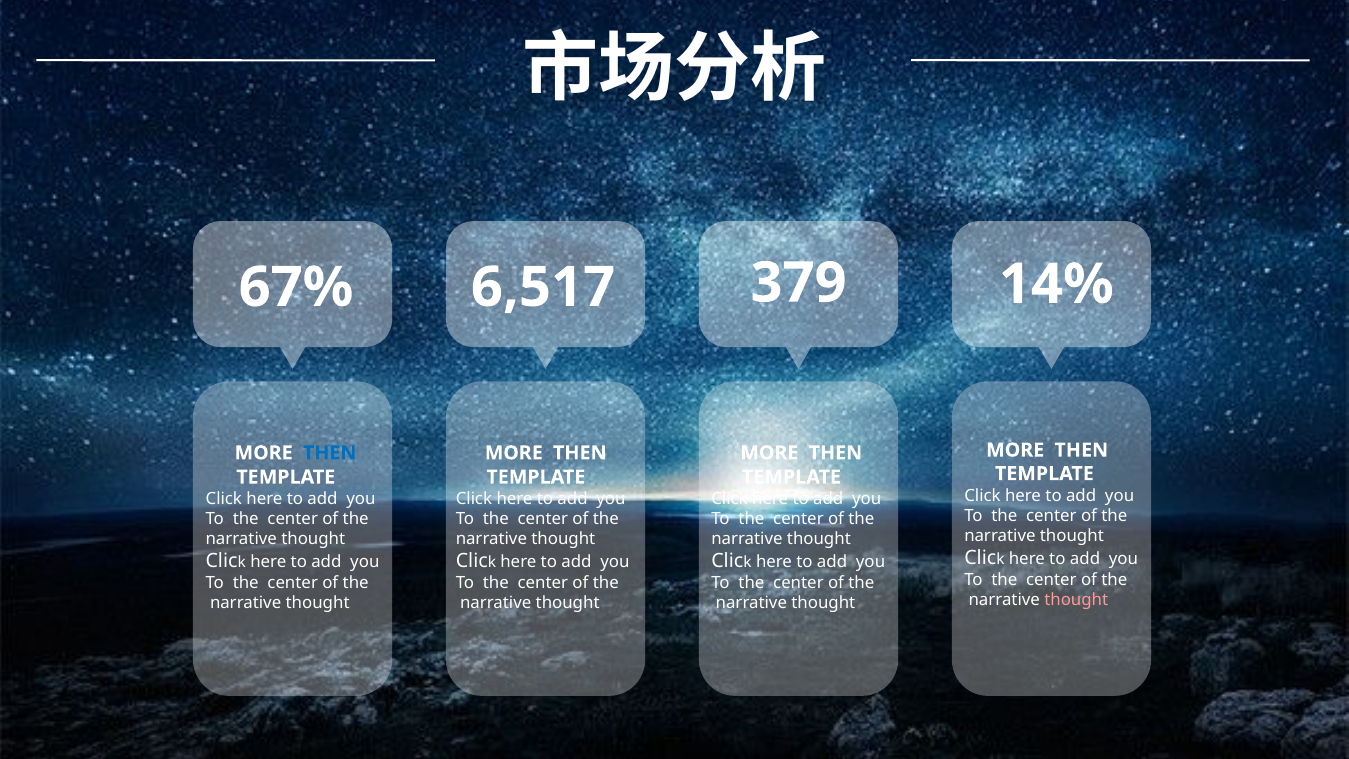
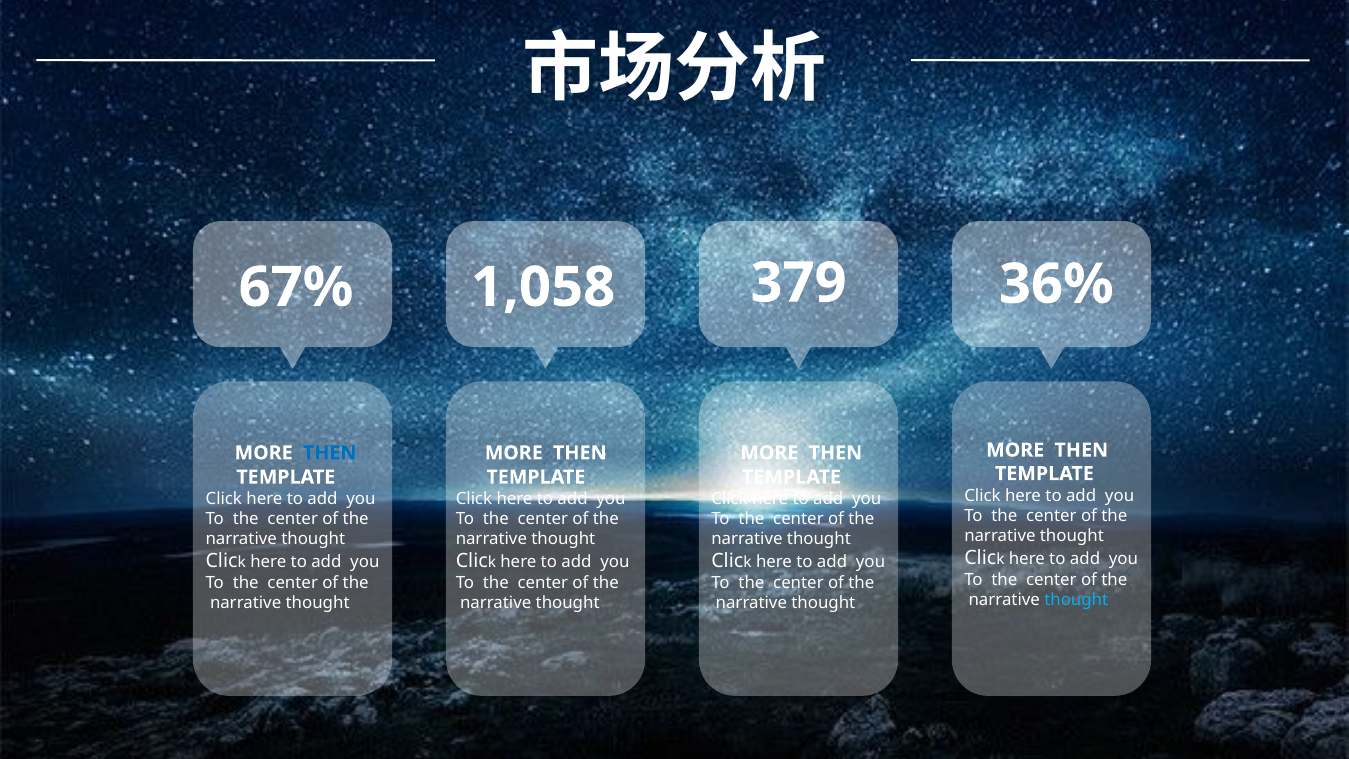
6,517: 6,517 -> 1,058 (543, 287)
14%: 14% -> 36% (1056, 284)
thought colour: pink -> light blue (1076, 600)
